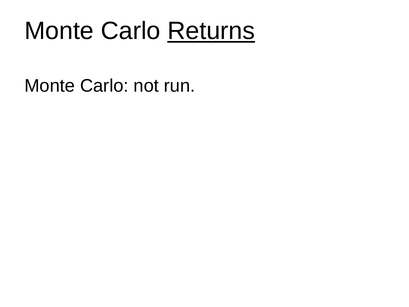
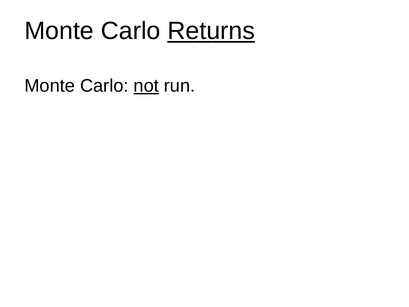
not underline: none -> present (146, 86)
